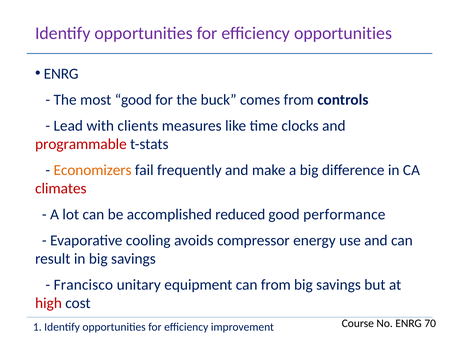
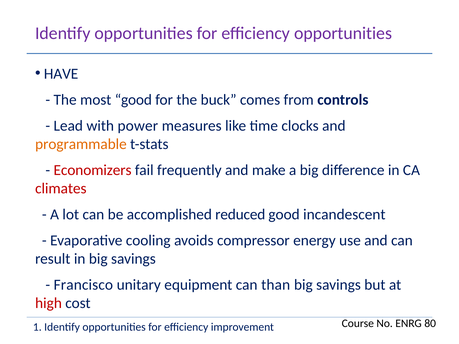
ENRG: ENRG -> HAVE (61, 74)
clients: clients -> power (138, 126)
programmable colour: red -> orange (81, 144)
Economizers colour: orange -> red (93, 170)
performance: performance -> incandescent (344, 215)
can from: from -> than (276, 285)
70: 70 -> 80 (430, 324)
